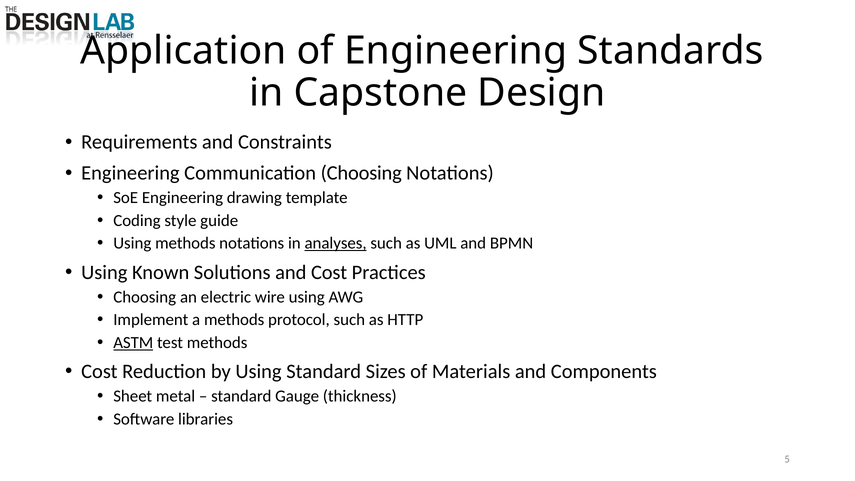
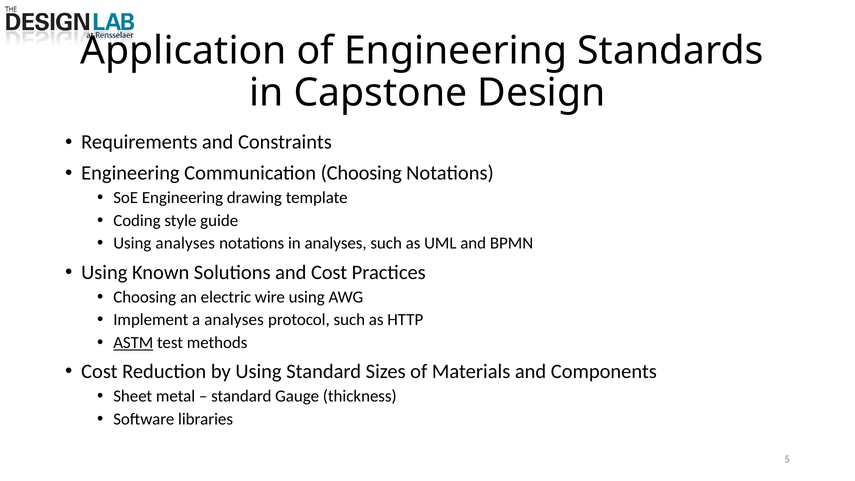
Using methods: methods -> analyses (185, 243)
analyses underline: present -> none (336, 243)
a methods: methods -> analyses (234, 320)
